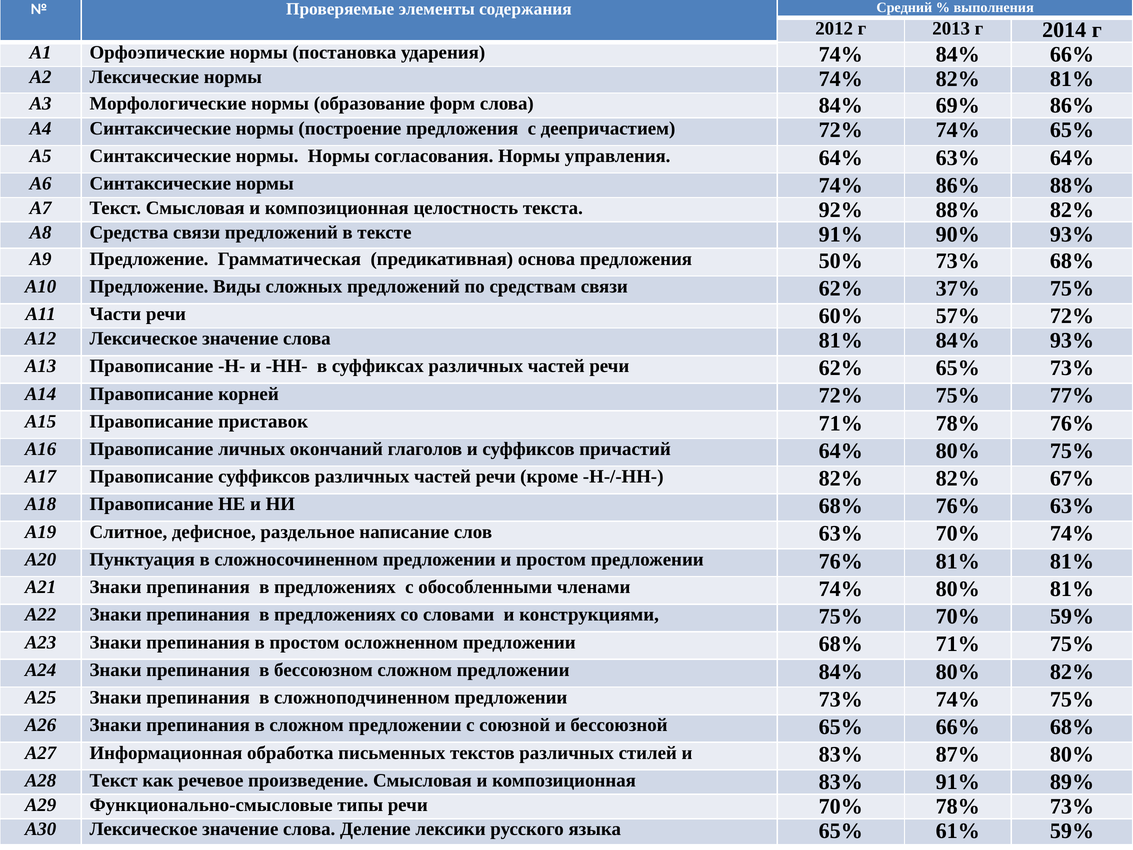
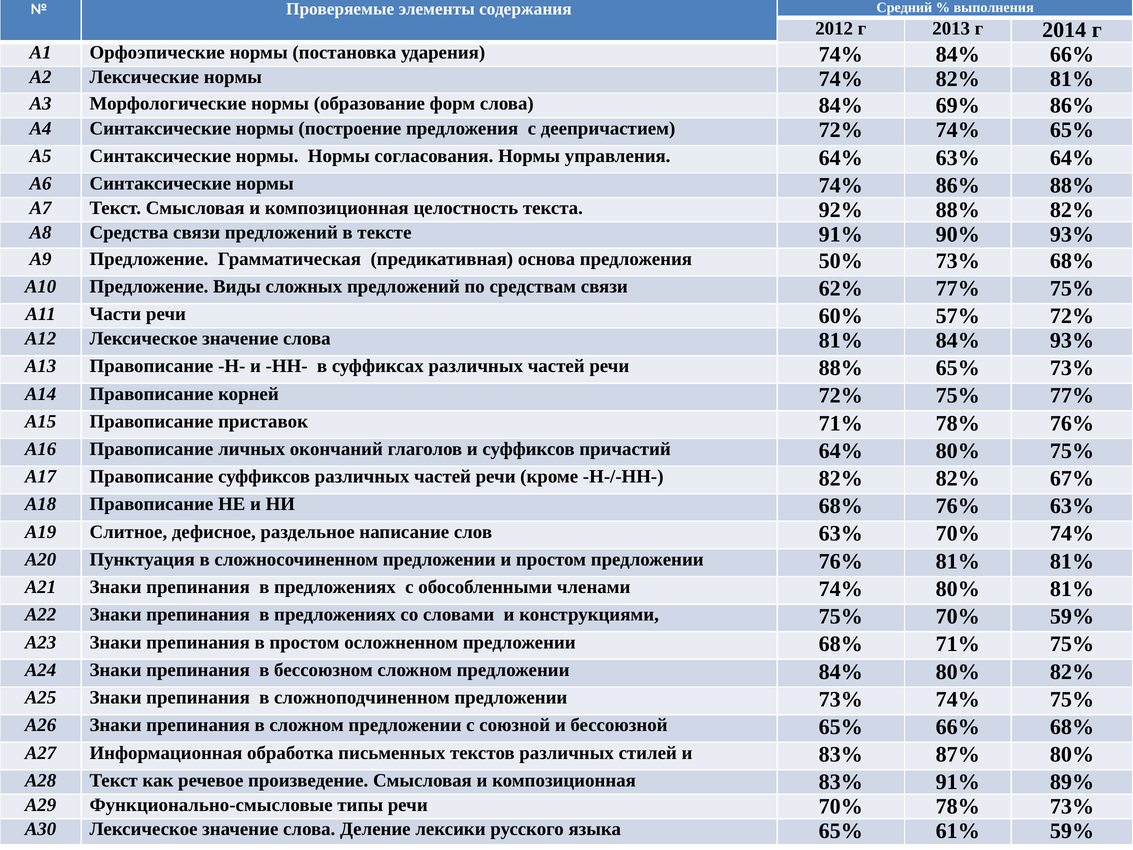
62% 37%: 37% -> 77% (958, 288)
речи 62%: 62% -> 88% (841, 368)
